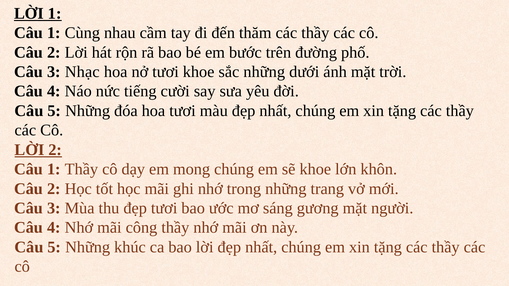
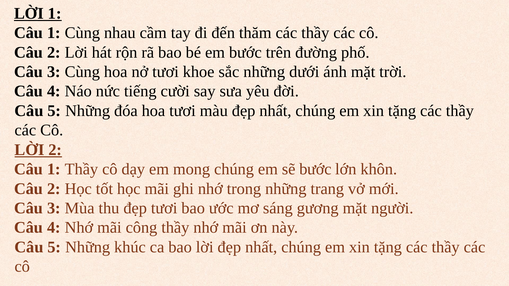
3 Nhạc: Nhạc -> Cùng (82, 72)
sẽ khoe: khoe -> bước (315, 169)
